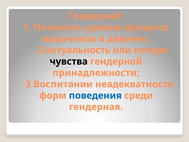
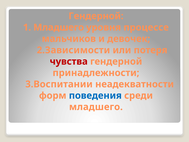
1 Понимать: Понимать -> Младшего (59, 27)
2.Актуальность: 2.Актуальность -> 2.Зависимости (73, 50)
чувства colour: black -> red (69, 61)
гендерная: гендерная -> младшего (96, 107)
